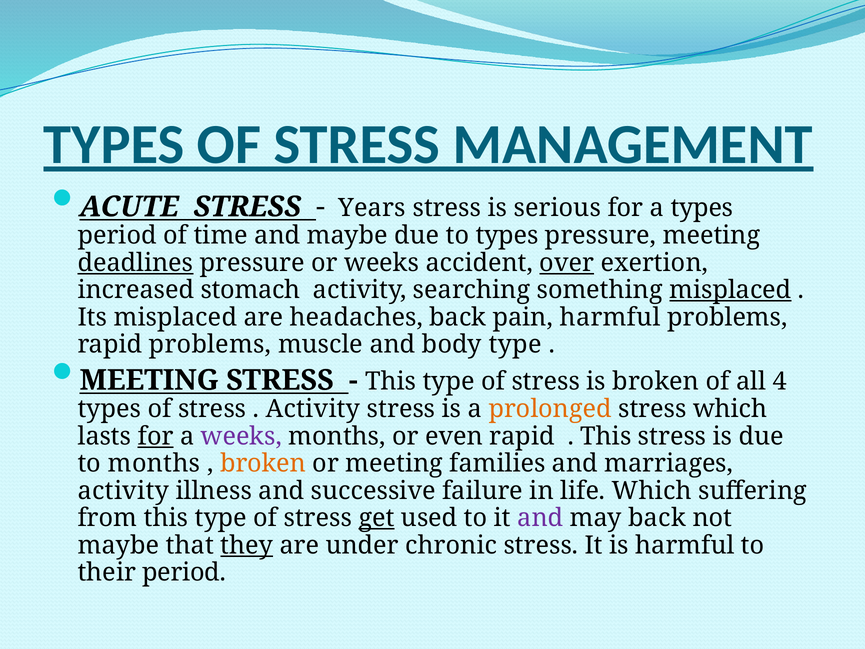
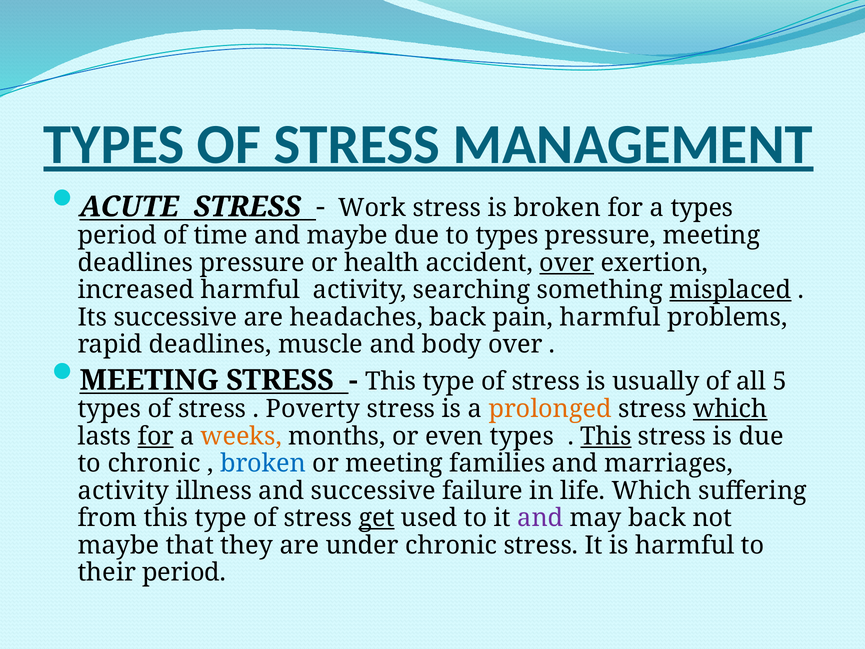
Years: Years -> Work (372, 208)
is serious: serious -> broken (557, 208)
deadlines underline: present -> none (136, 263)
or weeks: weeks -> health (382, 263)
increased stomach: stomach -> harmful (250, 290)
Its misplaced: misplaced -> successive (176, 317)
rapid problems: problems -> deadlines (210, 344)
body type: type -> over (515, 344)
is broken: broken -> usually (656, 381)
4: 4 -> 5 (780, 381)
Activity: Activity -> Poverty (313, 409)
which underline: none -> present (730, 409)
weeks colour: purple -> orange (241, 436)
even rapid: rapid -> types (522, 436)
This underline: none -> present (606, 436)
to months: months -> chronic (154, 463)
broken colour: orange -> blue (263, 463)
they underline: present -> none (247, 545)
